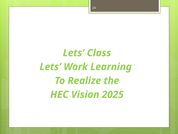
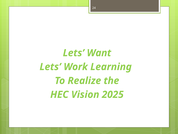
Class: Class -> Want (99, 53)
